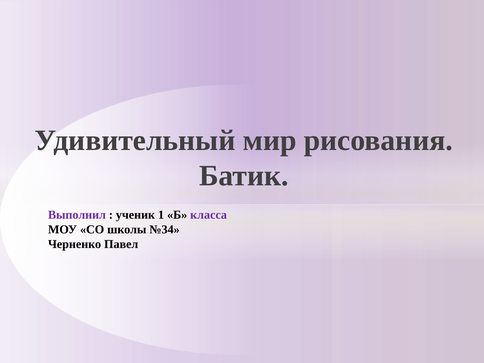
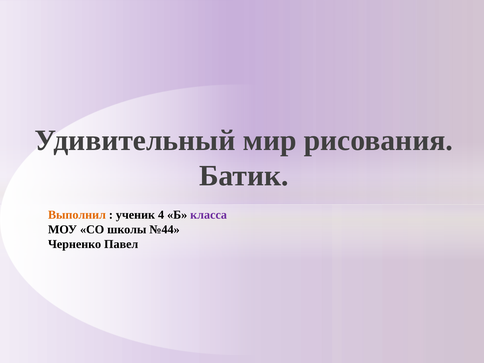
Выполнил colour: purple -> orange (77, 215)
1: 1 -> 4 (161, 215)
№34: №34 -> №44 (165, 230)
